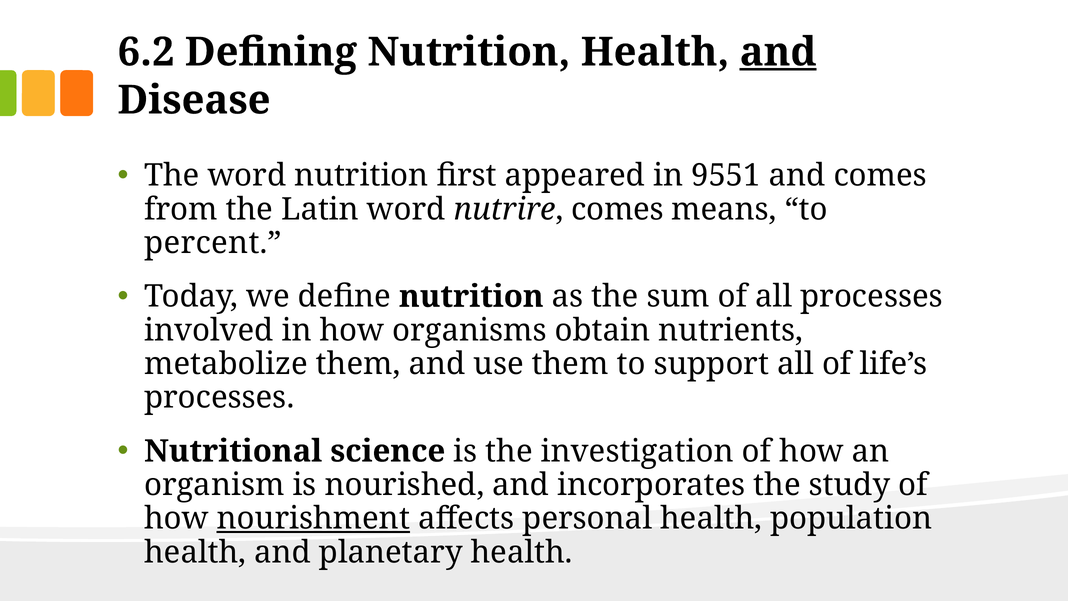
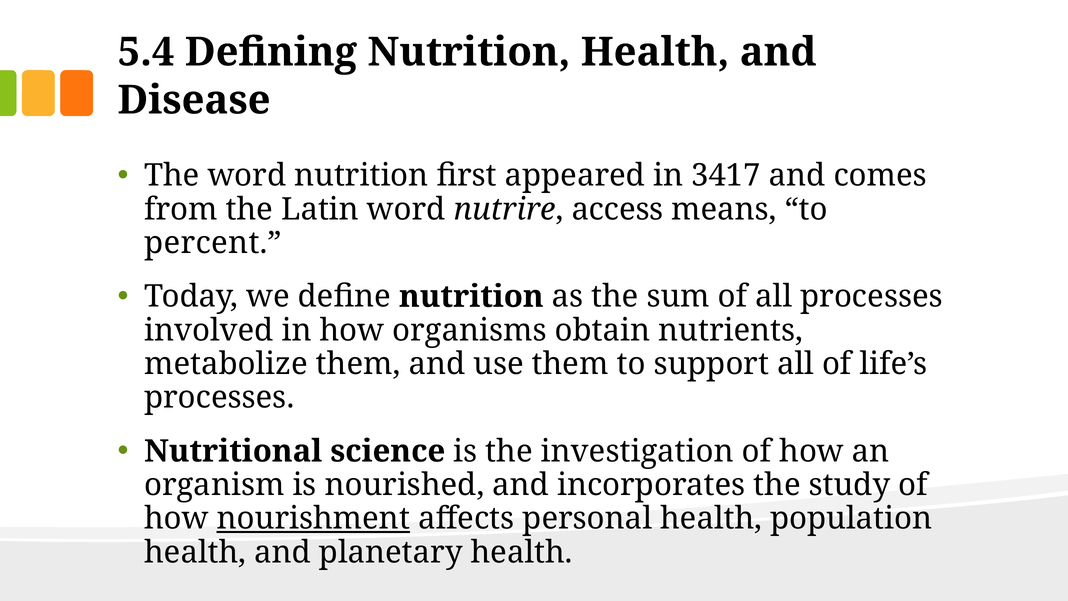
6.2: 6.2 -> 5.4 (146, 52)
and underline: present -> none (778, 52)
9551: 9551 -> 3417 (726, 176)
nutrire comes: comes -> access (617, 209)
